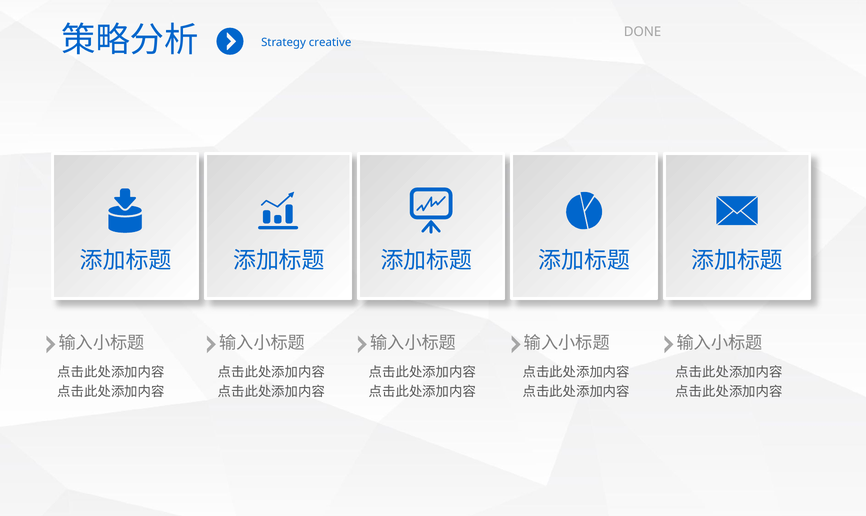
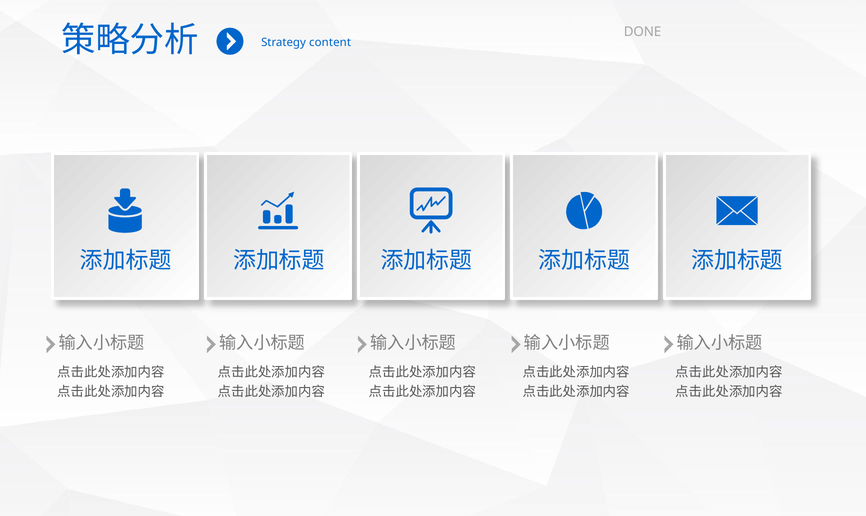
creative: creative -> content (330, 42)
